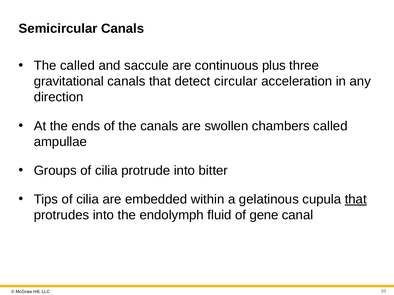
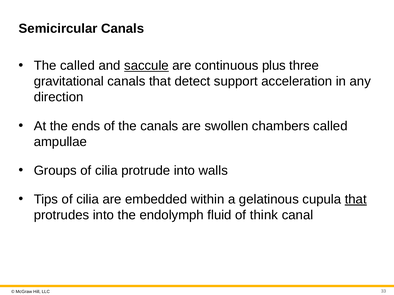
saccule underline: none -> present (146, 66)
circular: circular -> support (236, 82)
bitter: bitter -> walls (213, 171)
gene: gene -> think (264, 215)
